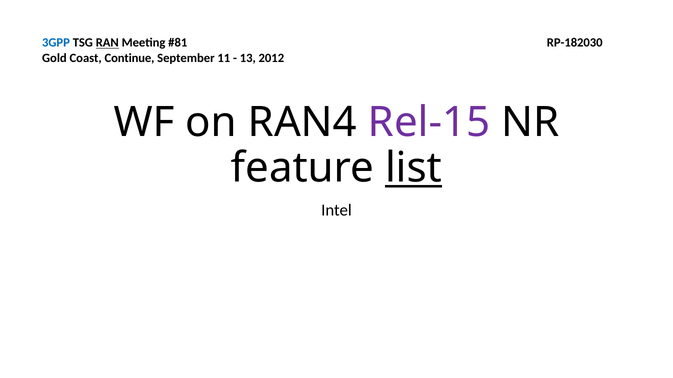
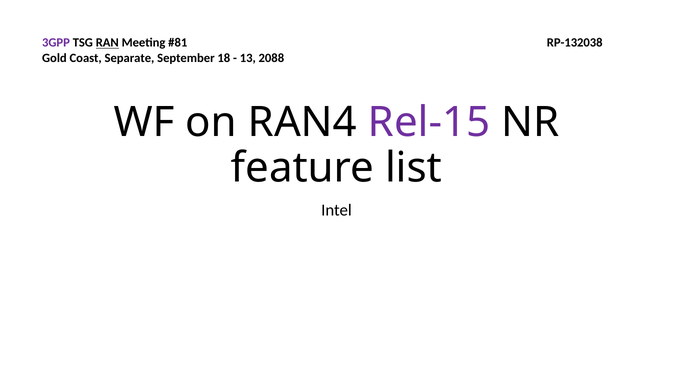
3GPP colour: blue -> purple (56, 43)
RP-182030: RP-182030 -> RP-132038 (575, 43)
Continue: Continue -> Separate (129, 58)
11: 11 -> 18 (224, 58)
2012: 2012 -> 2088 (271, 58)
list underline: present -> none (414, 168)
